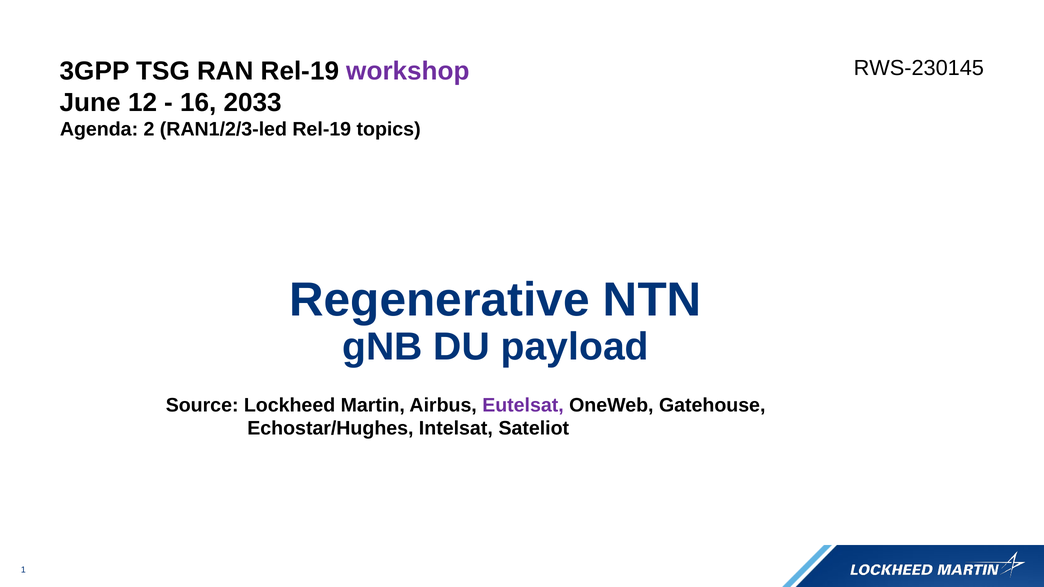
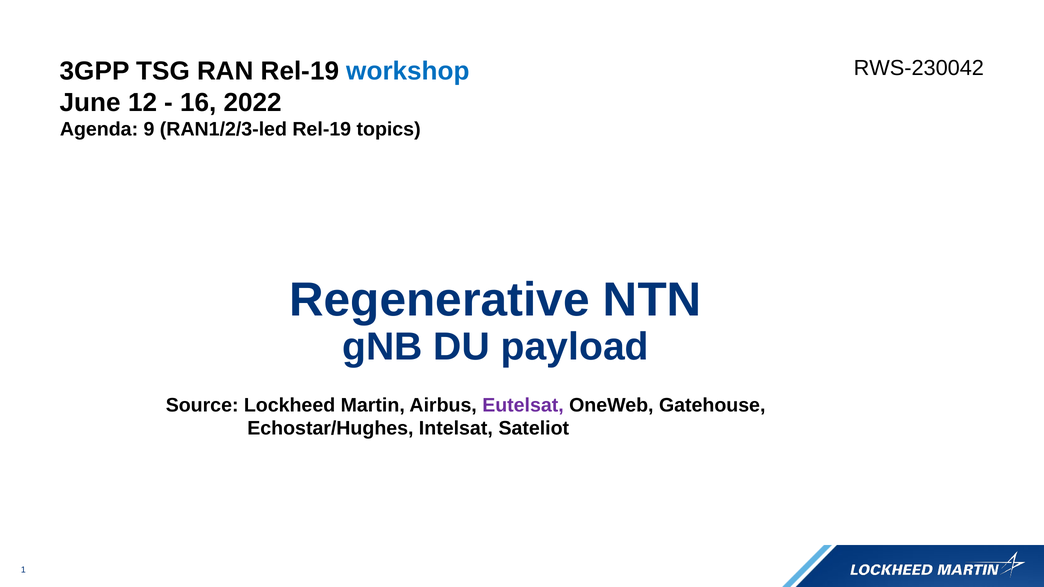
RWS-230145: RWS-230145 -> RWS-230042 (919, 68)
workshop colour: purple -> blue (408, 71)
2033: 2033 -> 2022 (253, 102)
2: 2 -> 9 (149, 129)
